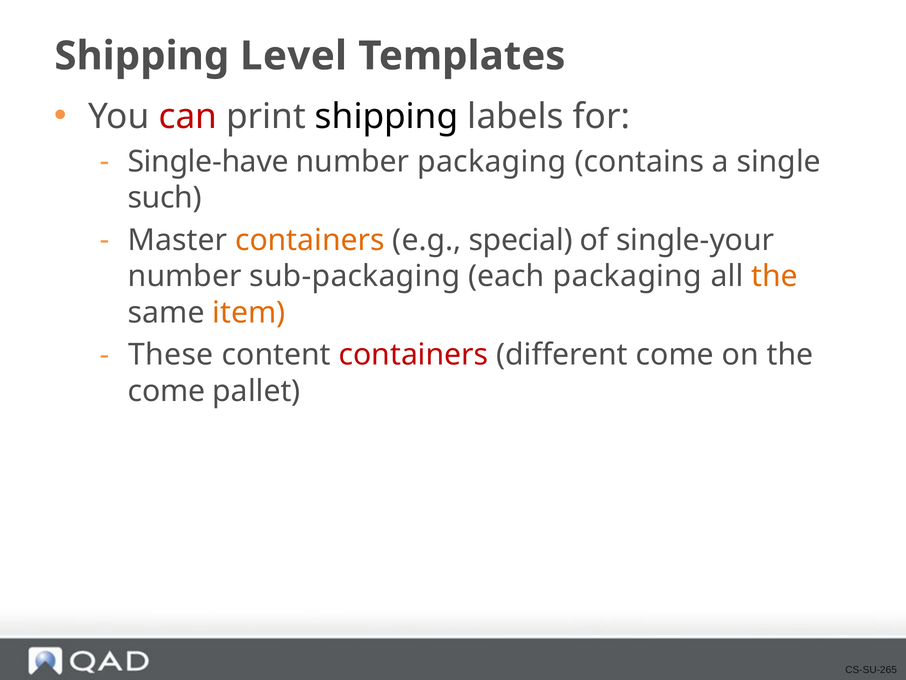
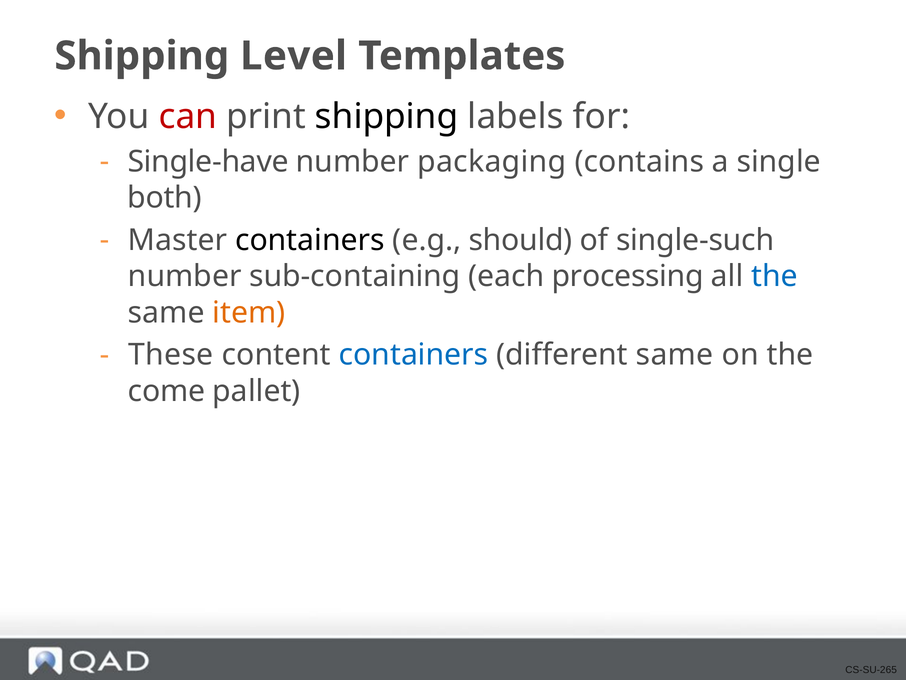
such: such -> both (165, 198)
containers colour: orange -> black (310, 240)
special: special -> should (521, 240)
single-your: single-your -> single-such (695, 240)
sub-packaging: sub-packaging -> sub-containing (355, 276)
each packaging: packaging -> processing (628, 276)
the colour: orange -> blue (774, 276)
containers colour: red -> blue (414, 355)
different come: come -> same (675, 355)
